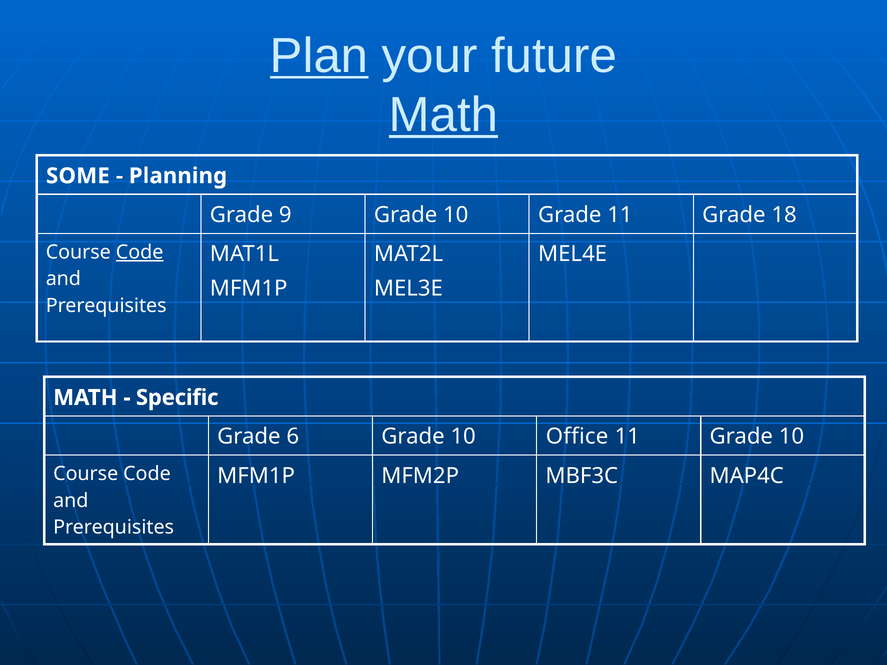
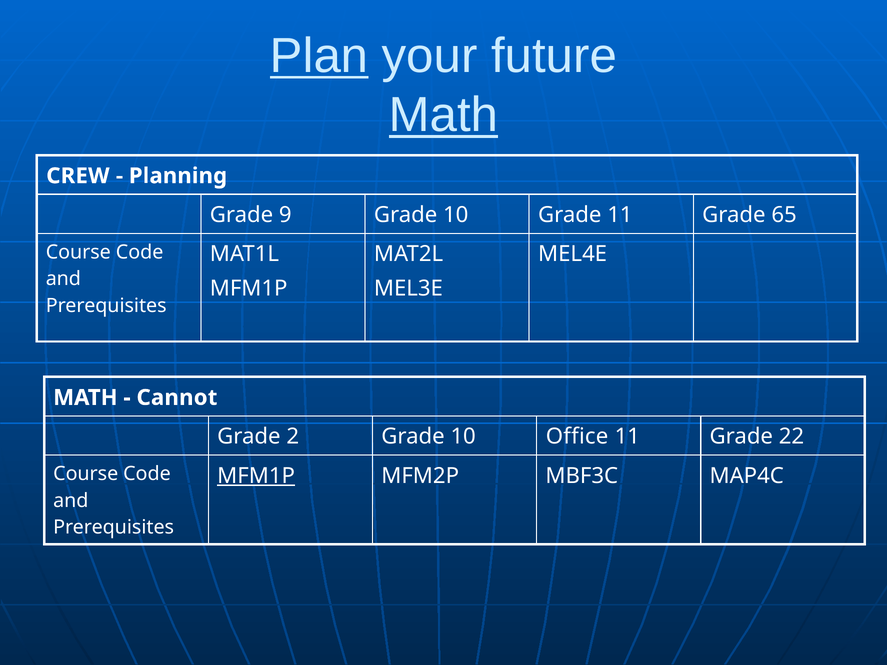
SOME: SOME -> CREW (78, 176)
18: 18 -> 65 (784, 215)
Code underline: present -> none (140, 252)
Specific: Specific -> Cannot (177, 398)
6: 6 -> 2 (293, 437)
11 Grade 10: 10 -> 22 (791, 437)
MFM1P underline: none -> present (256, 476)
